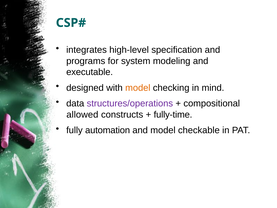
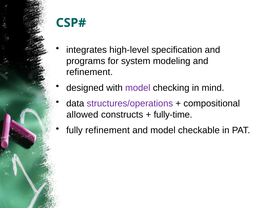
executable: executable -> refinement (90, 72)
model colour: orange -> purple (138, 88)
fully automation: automation -> refinement (107, 130)
